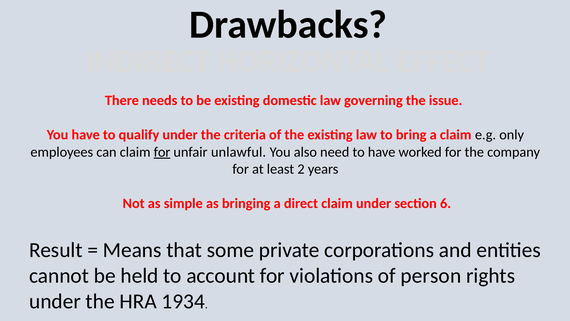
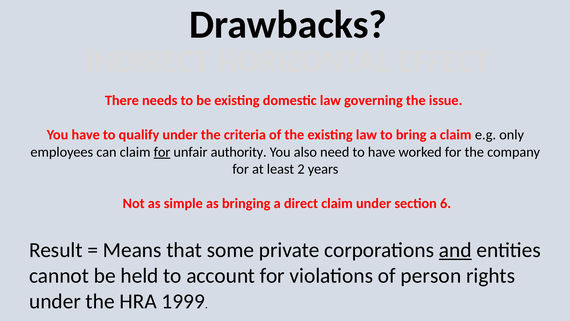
unlawful: unlawful -> authority (239, 152)
and underline: none -> present (455, 250)
1934: 1934 -> 1999 (183, 301)
